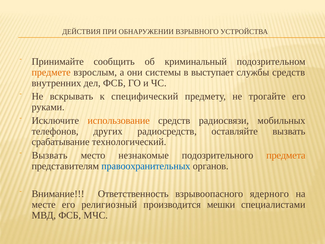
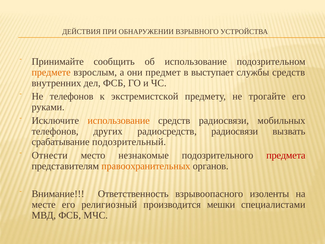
об криминальный: криминальный -> использование (196, 62)
системы: системы -> предмет (163, 72)
Не вскрывать: вскрывать -> телефонов (72, 96)
специфический: специфический -> экстремистской (145, 96)
радиосредств оставляйте: оставляйте -> радиосвязи (235, 131)
технологический: технологический -> подозрительный (129, 142)
Вызвать: Вызвать -> Отнести (50, 155)
предмета colour: orange -> red (286, 155)
правоохранительных colour: blue -> orange (146, 166)
ядерного: ядерного -> изоленты (269, 194)
